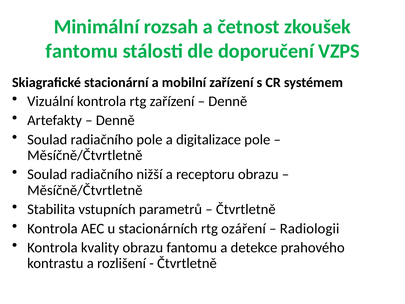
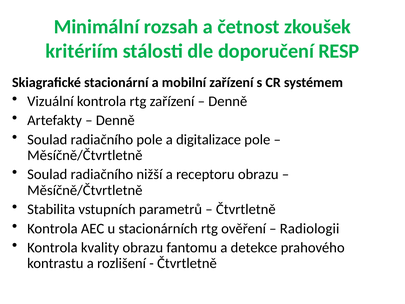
fantomu: fantomu -> kritériím (82, 51)
VZPS: VZPS -> RESP (339, 51)
ozáření: ozáření -> ověření (244, 228)
